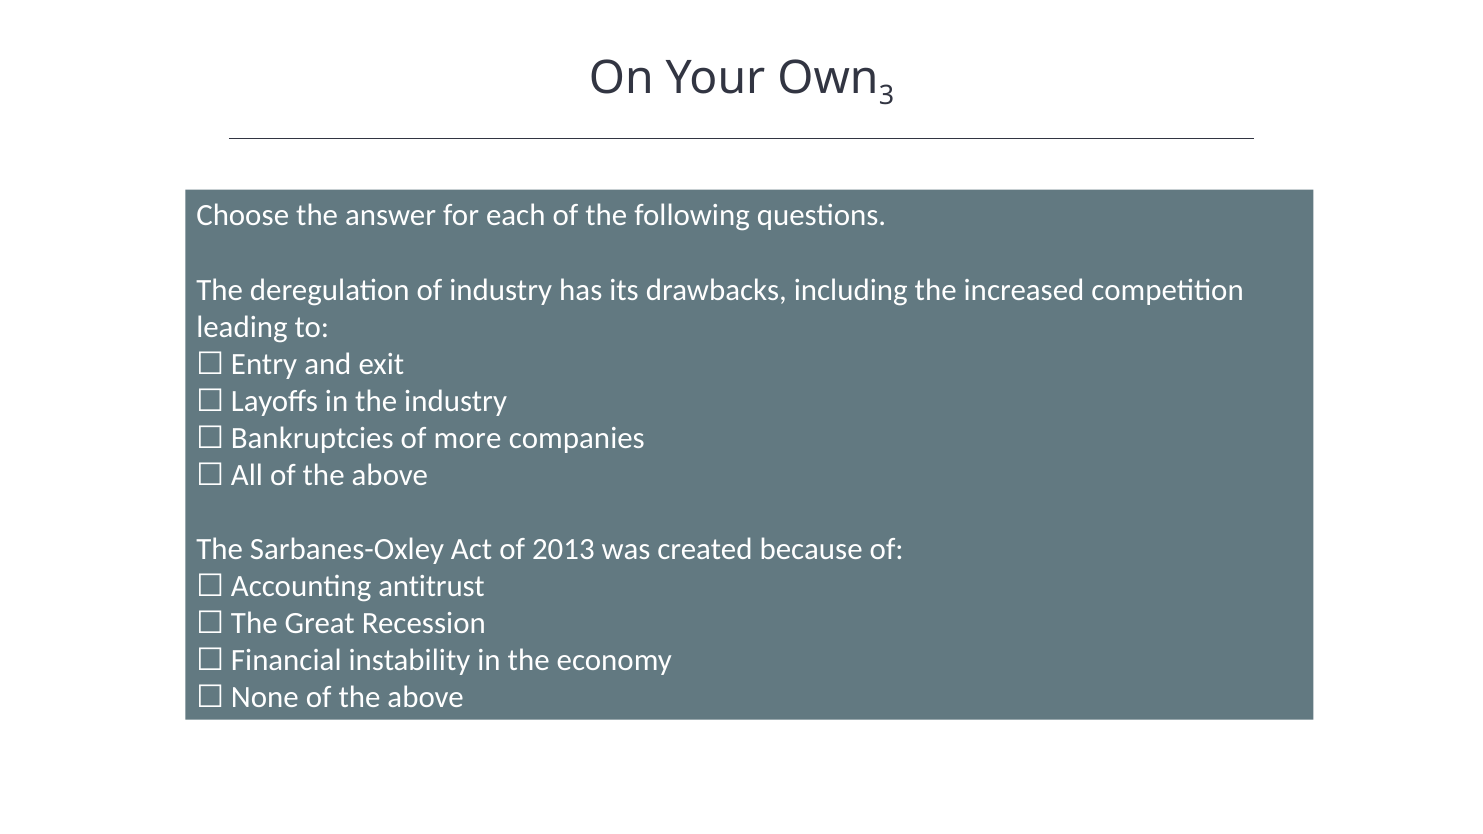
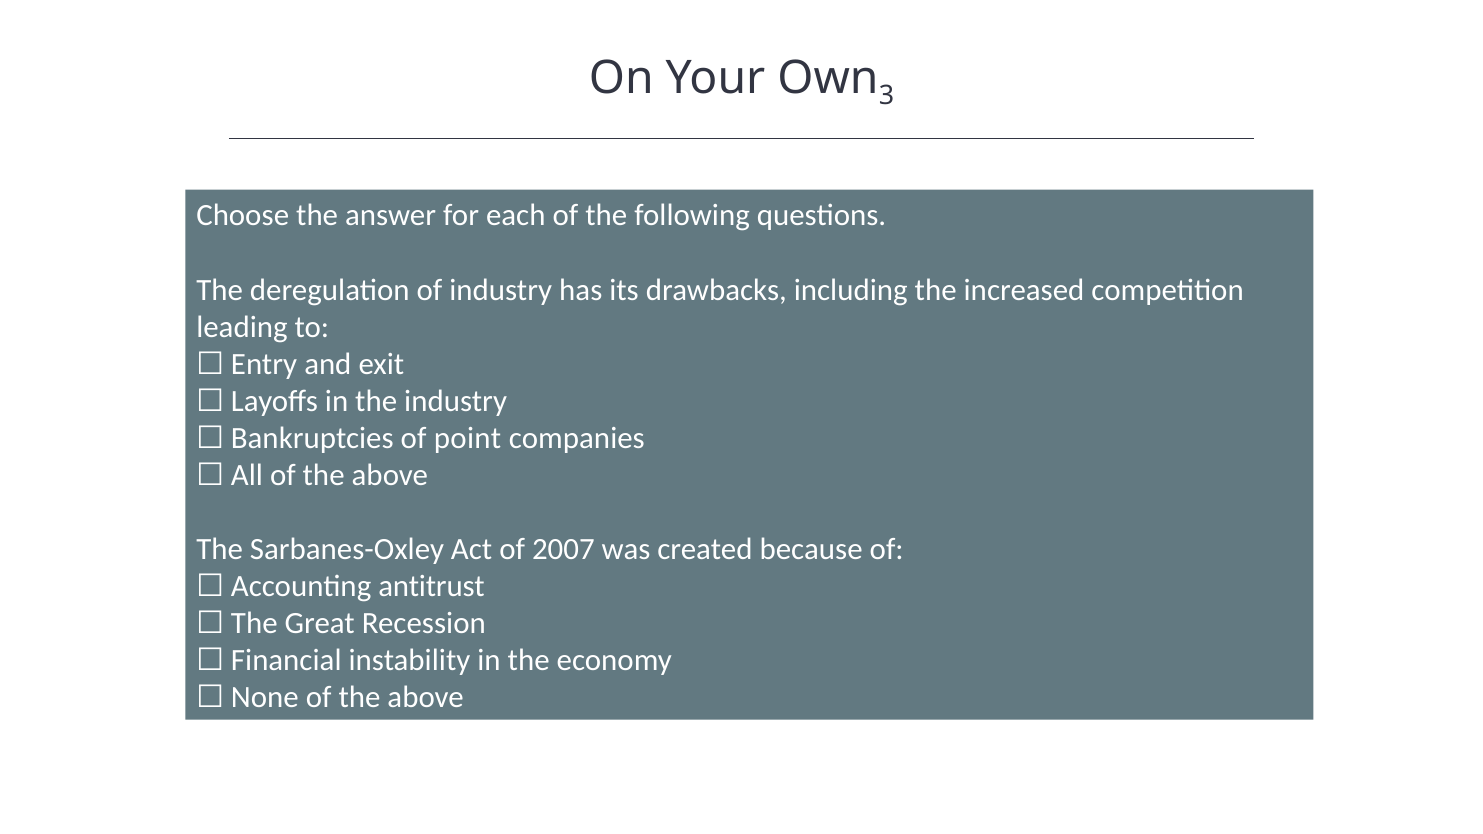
more: more -> point (468, 438)
2013: 2013 -> 2007 (563, 550)
